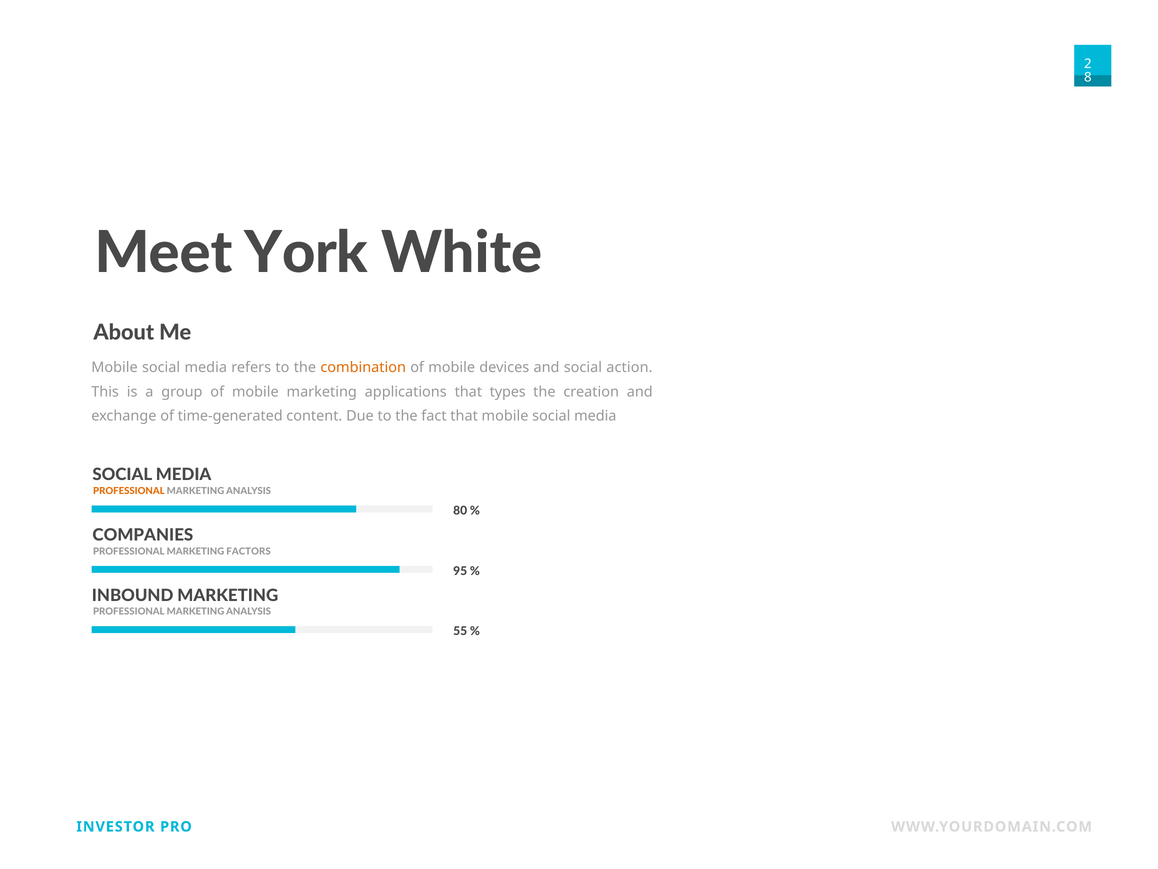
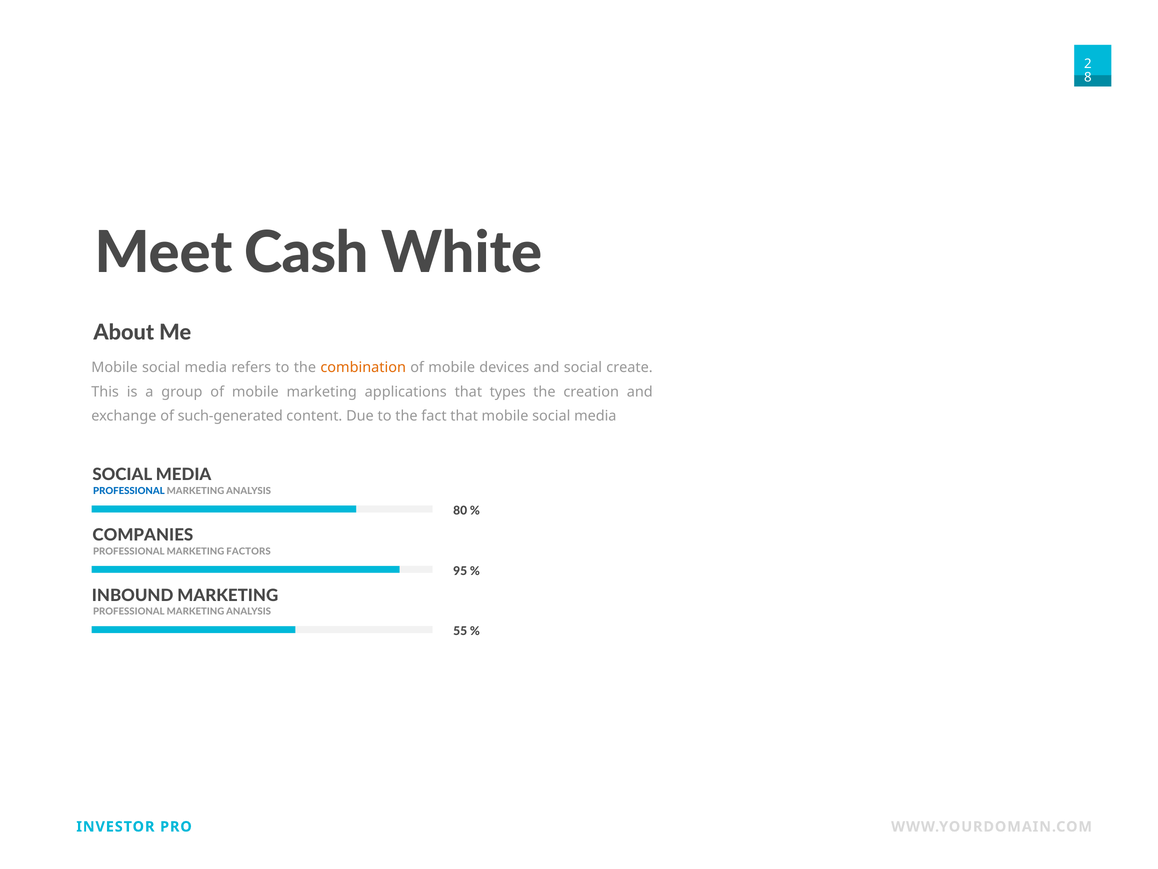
York: York -> Cash (306, 253)
action: action -> create (630, 367)
time-generated: time-generated -> such-generated (230, 416)
PROFESSIONAL colour: orange -> blue (129, 491)
